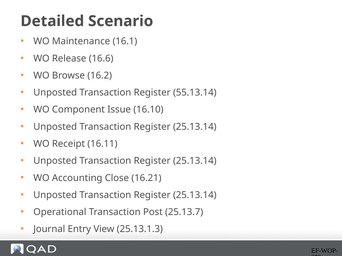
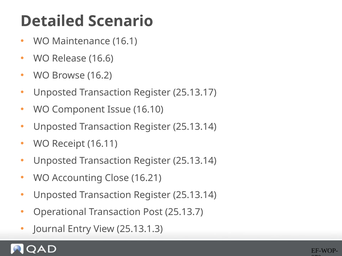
55.13.14: 55.13.14 -> 25.13.17 (195, 93)
